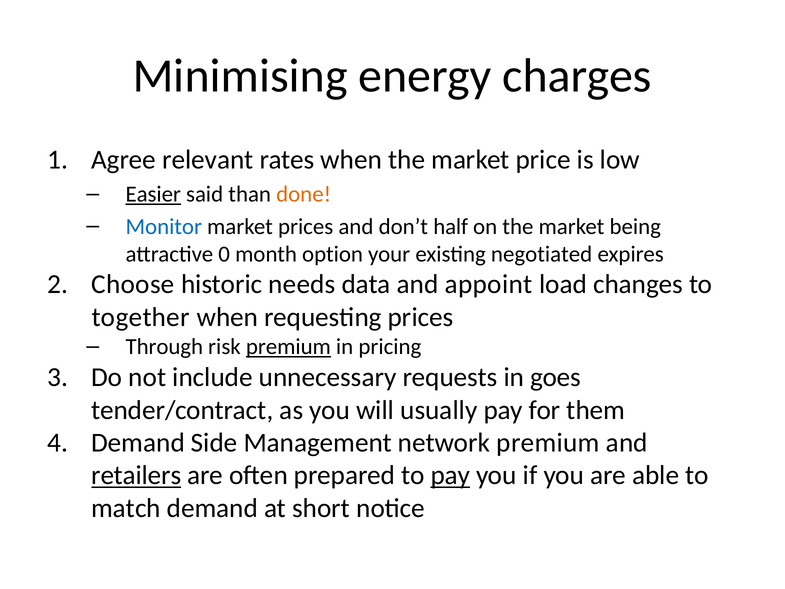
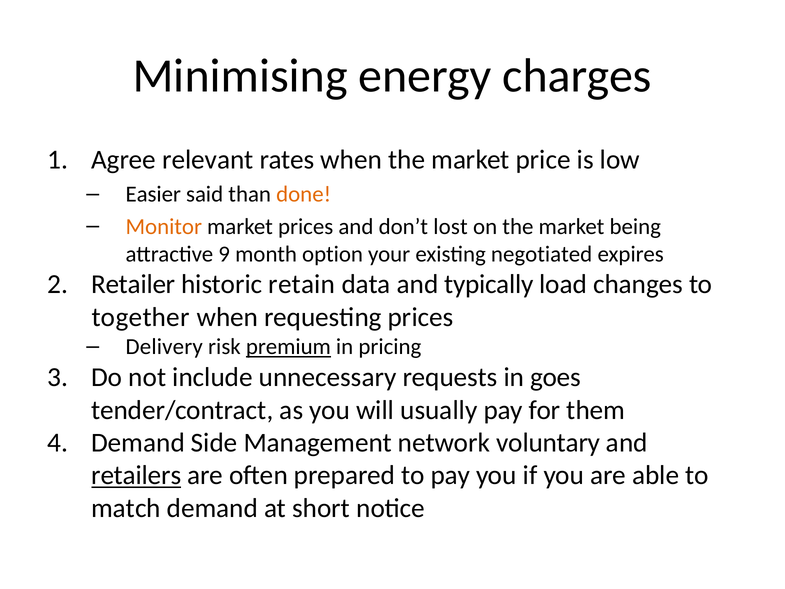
Easier underline: present -> none (153, 194)
Monitor colour: blue -> orange (164, 226)
half: half -> lost (451, 226)
0: 0 -> 9 (224, 254)
Choose: Choose -> Retailer (133, 284)
needs: needs -> retain (302, 284)
appoint: appoint -> typically (489, 284)
Through: Through -> Delivery (164, 347)
network premium: premium -> voluntary (548, 443)
pay underline: present -> none (450, 475)
